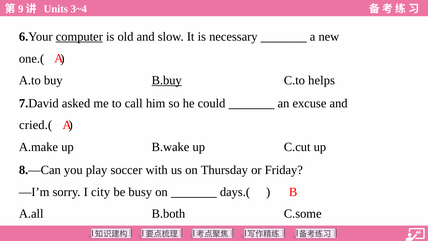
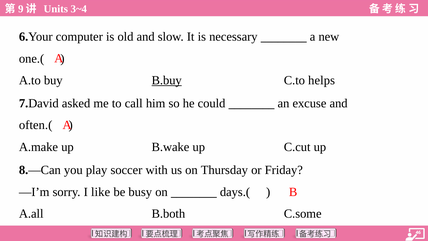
computer underline: present -> none (79, 37)
cried.(: cried.( -> often.( (36, 125)
city: city -> like (101, 192)
